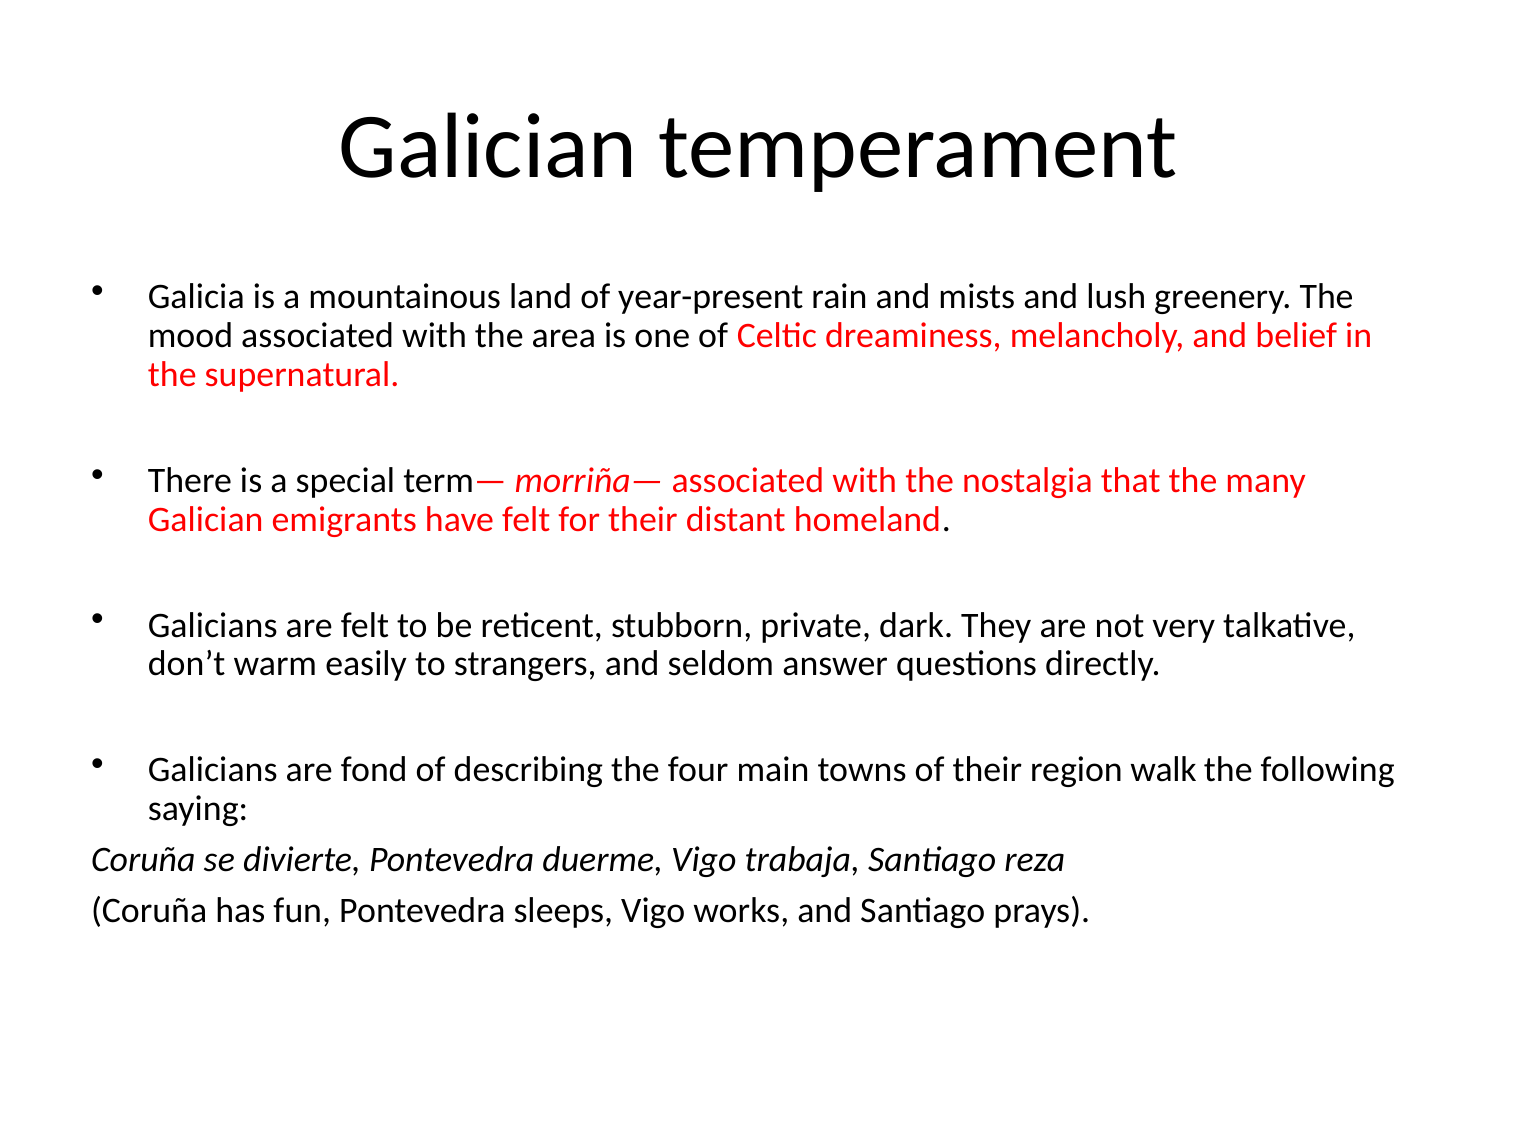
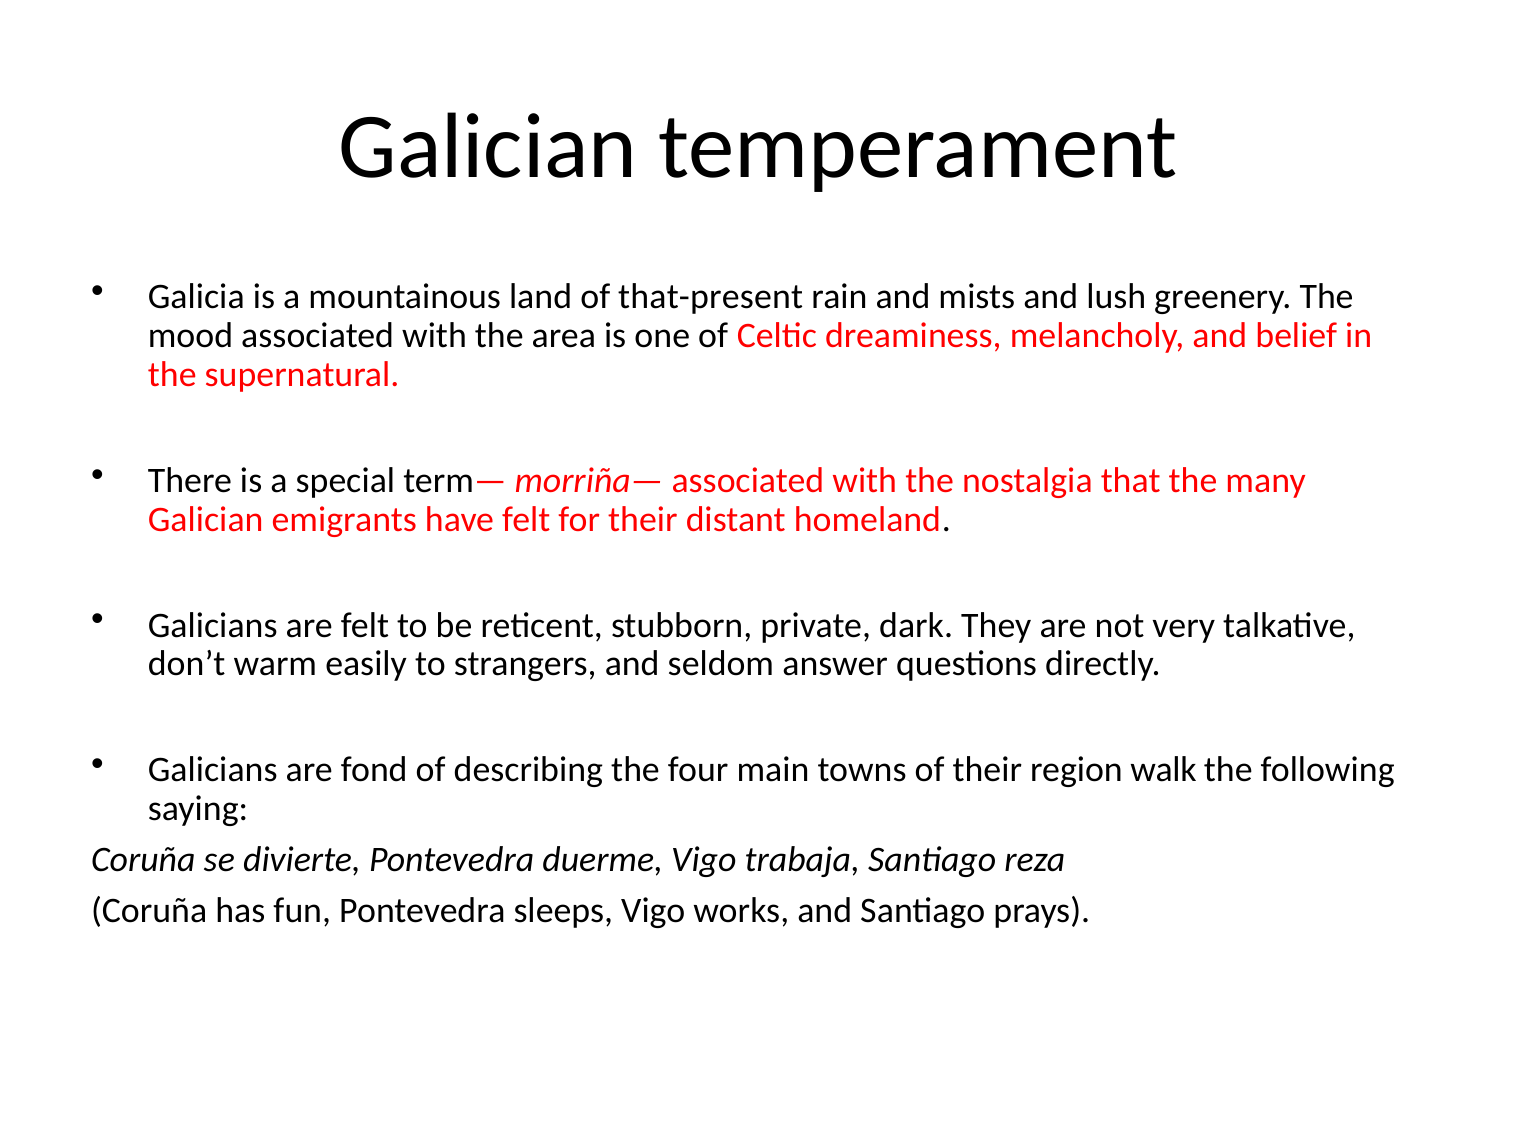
year-present: year-present -> that-present (711, 297)
